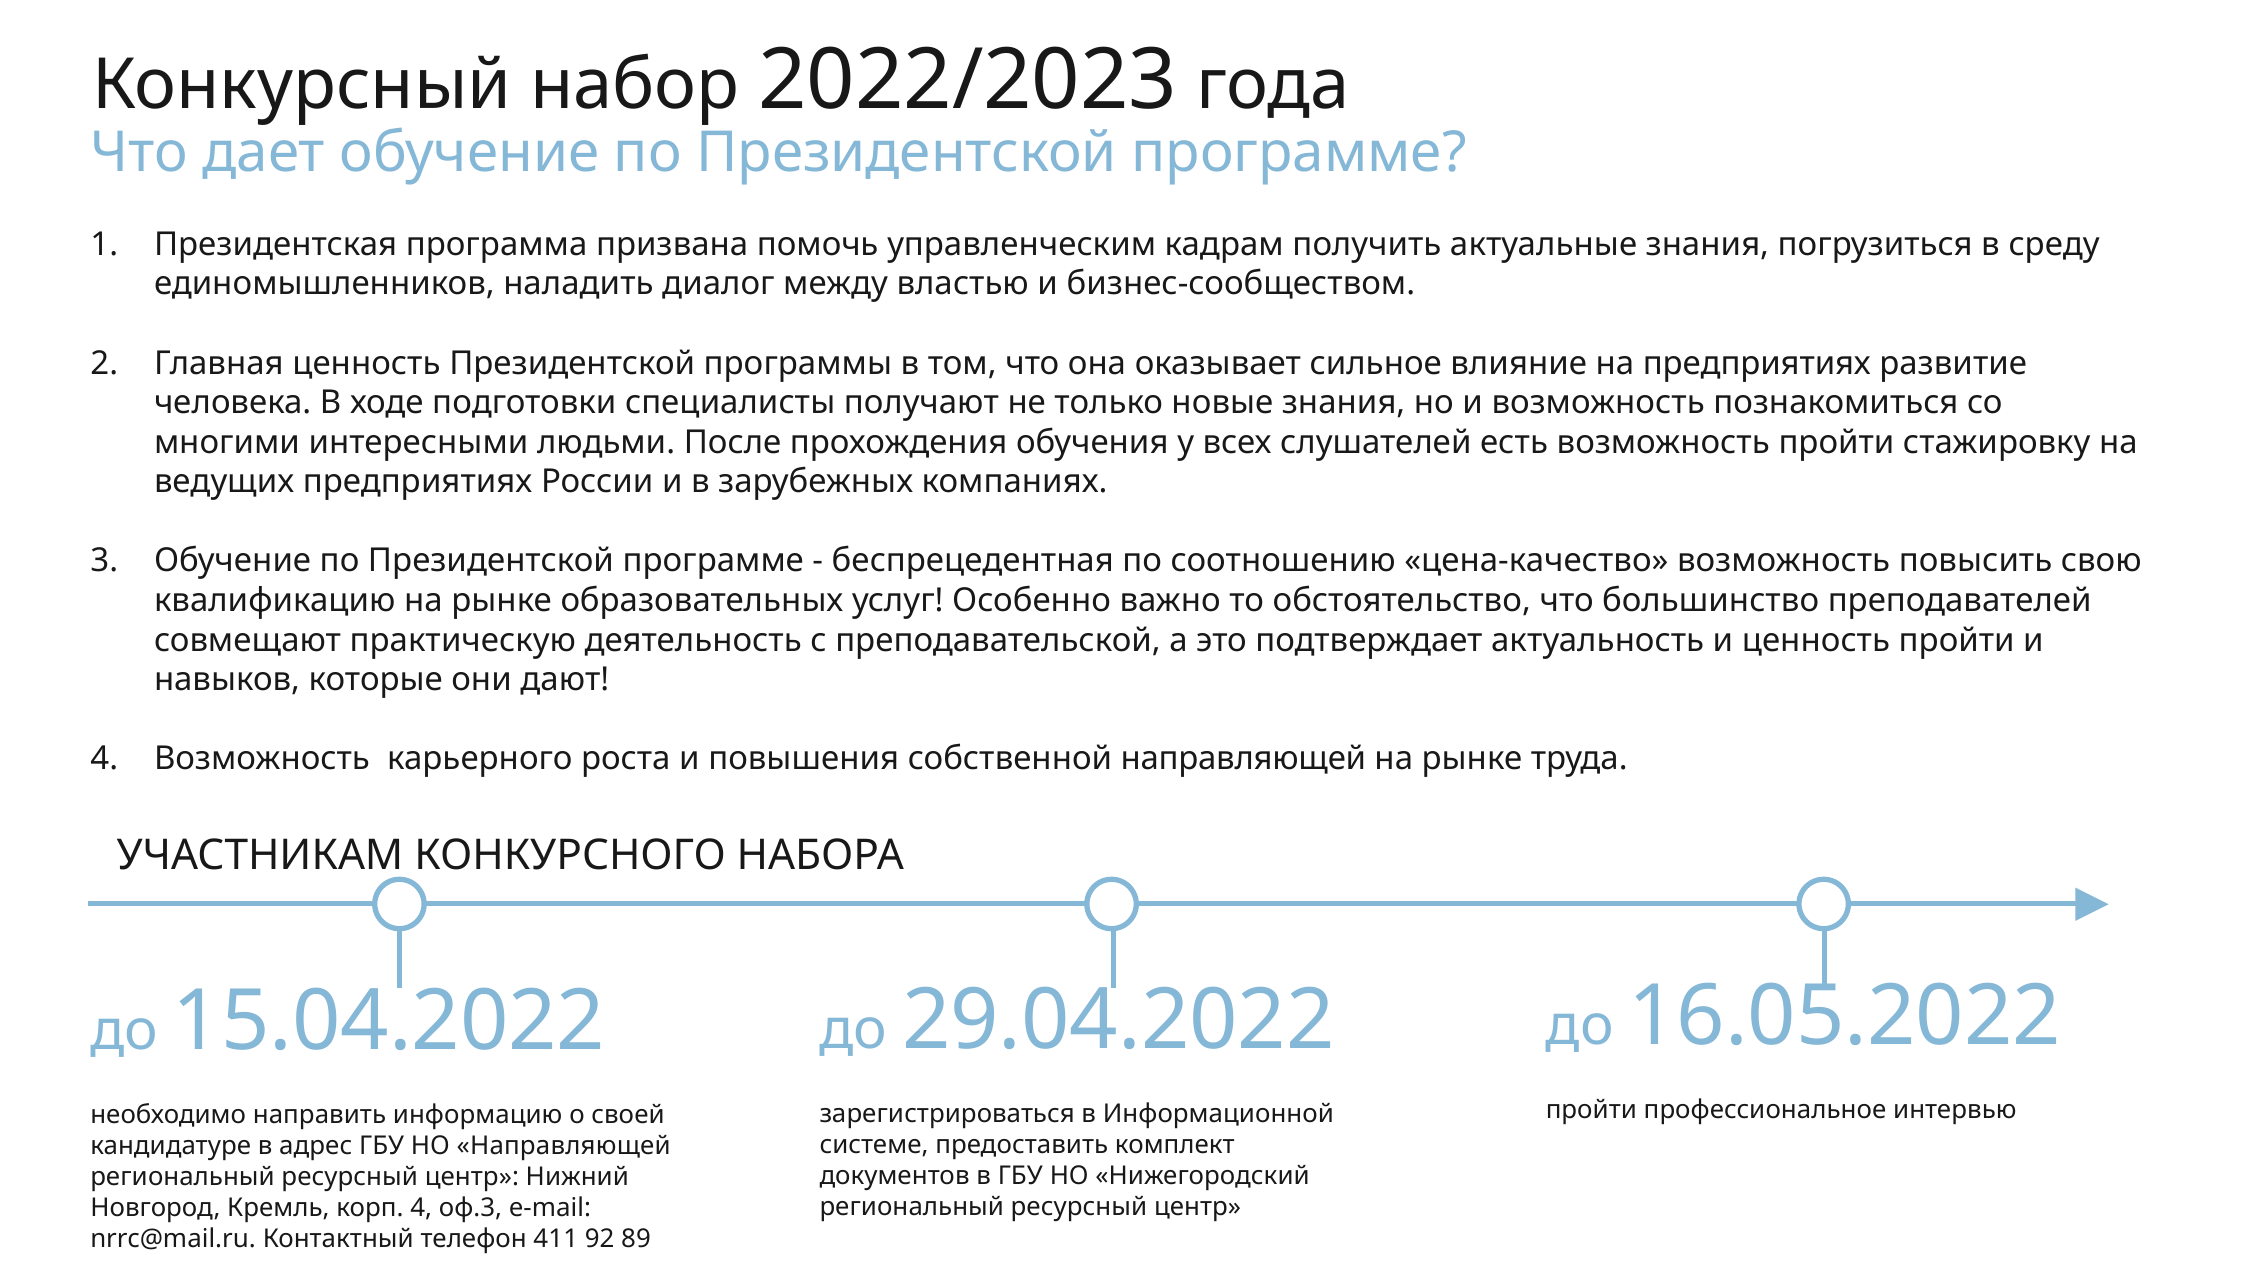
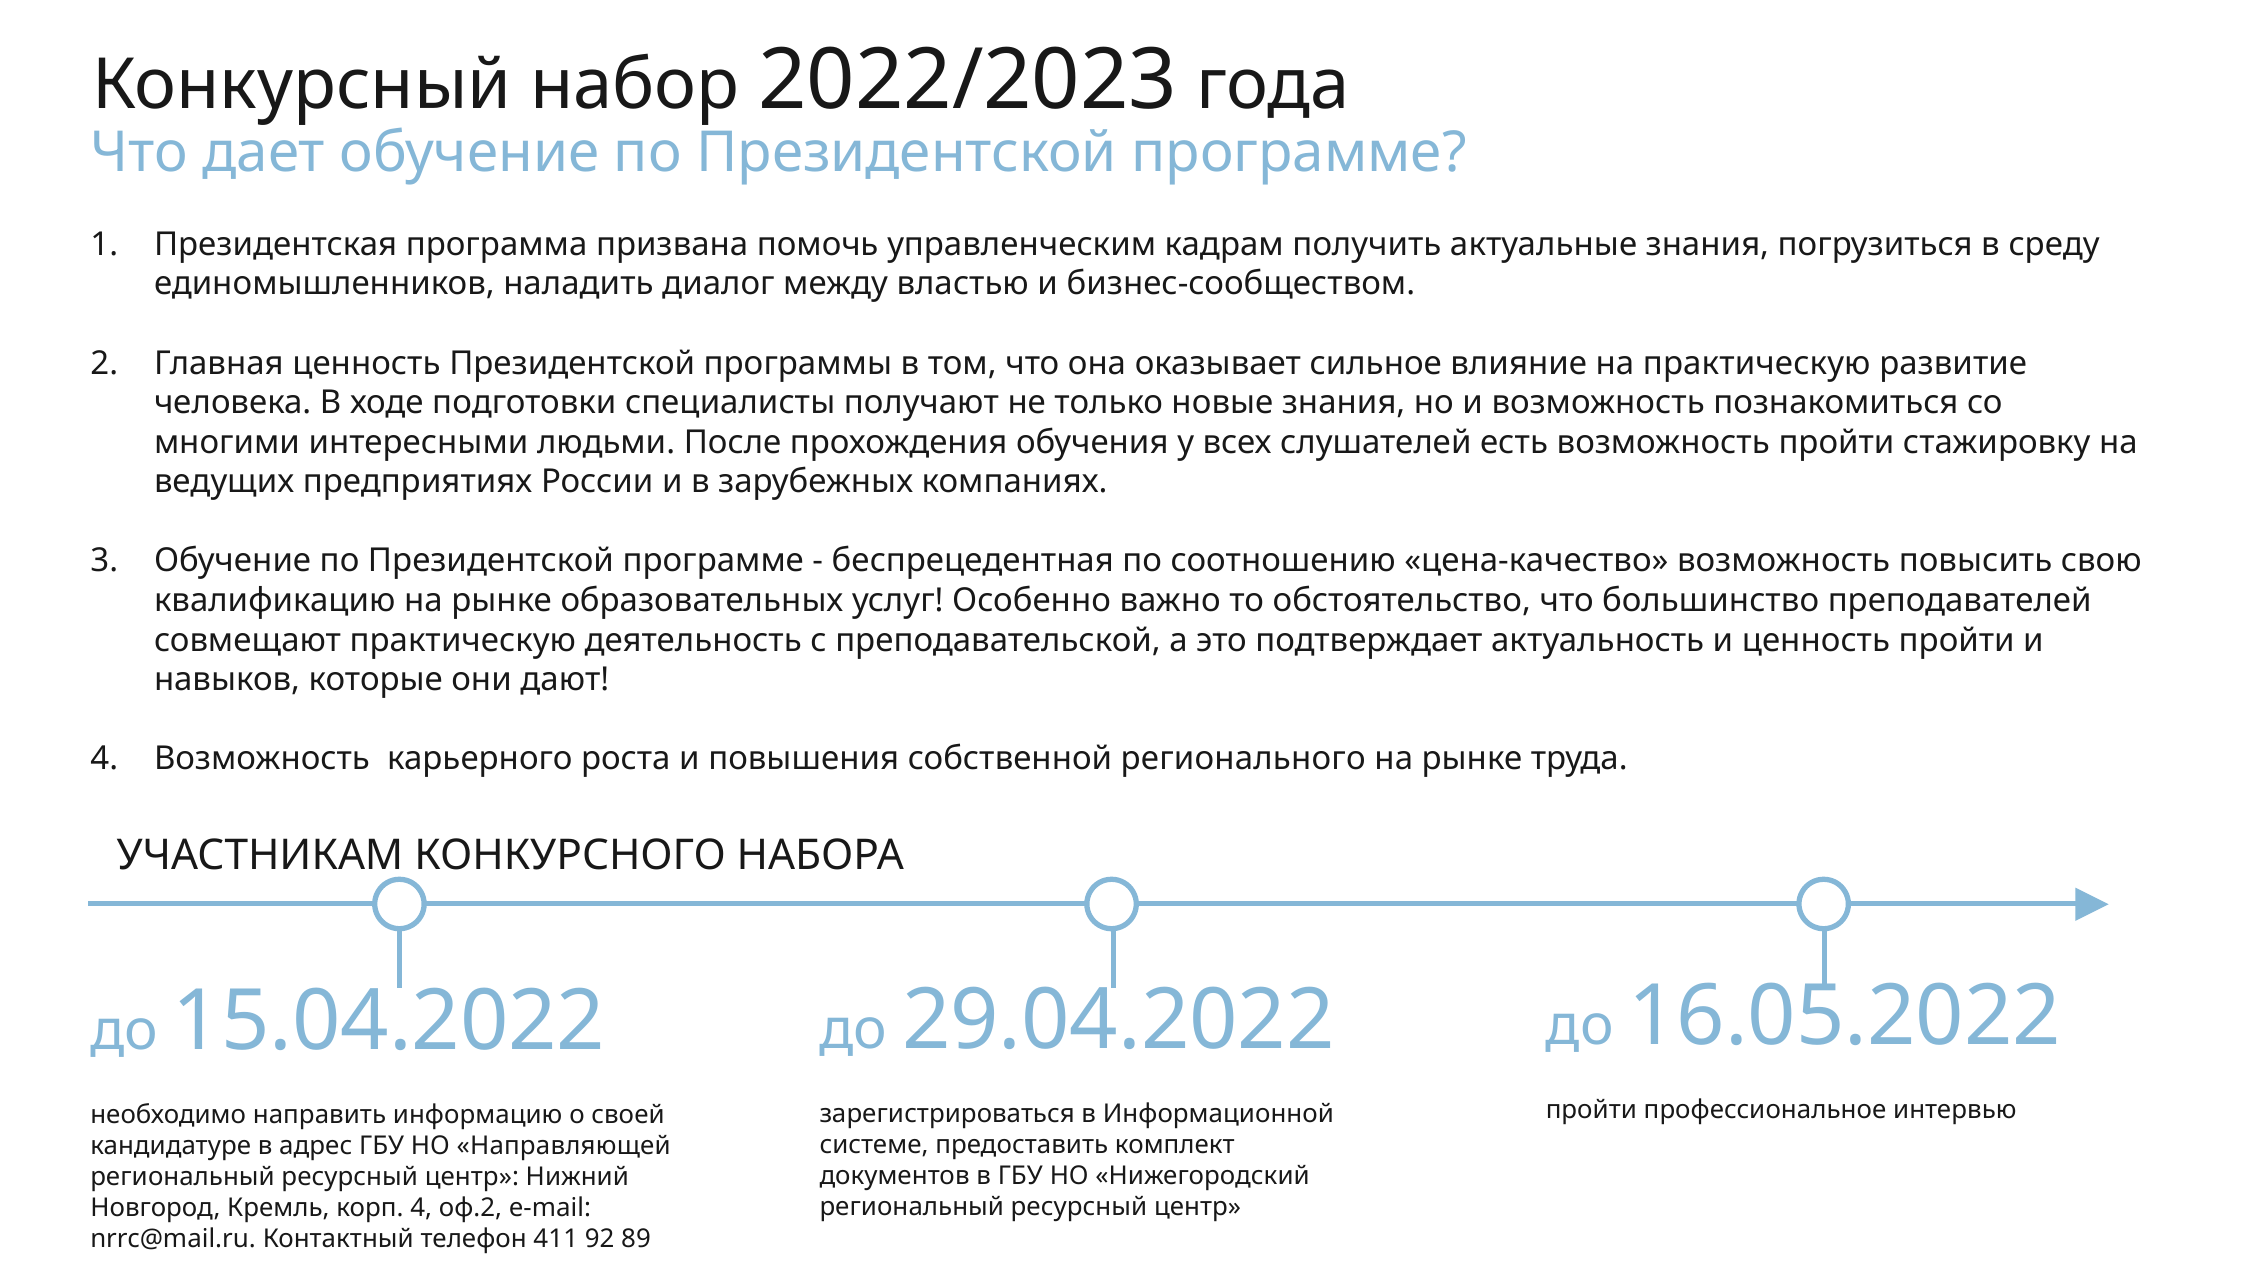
на предприятиях: предприятиях -> практическую (1757, 363)
собственной направляющей: направляющей -> регионального (1243, 759)
оф.3: оф.3 -> оф.2 (471, 1209)
